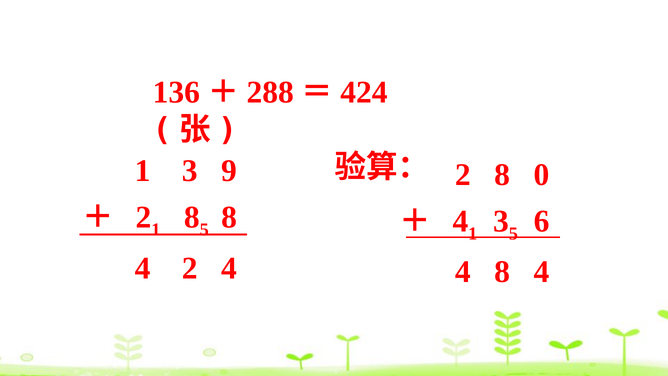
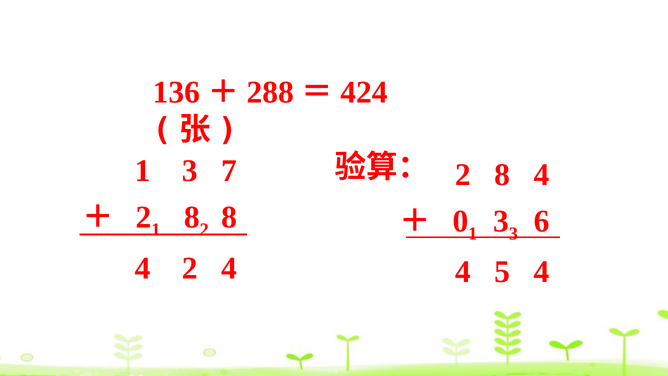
9: 9 -> 7 (229, 171)
0: 0 -> 4 (541, 175)
8 5: 5 -> 2 (204, 230)
4: 4 -> 0 (460, 221)
3 5: 5 -> 3 (513, 234)
4 8: 8 -> 5 (502, 272)
